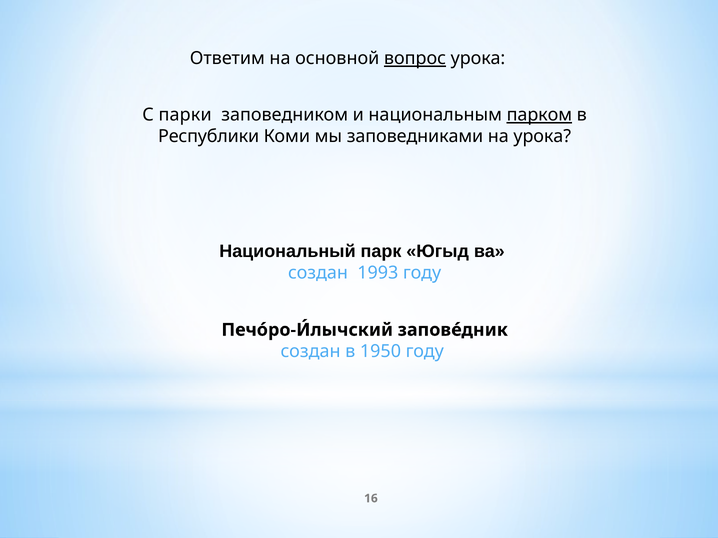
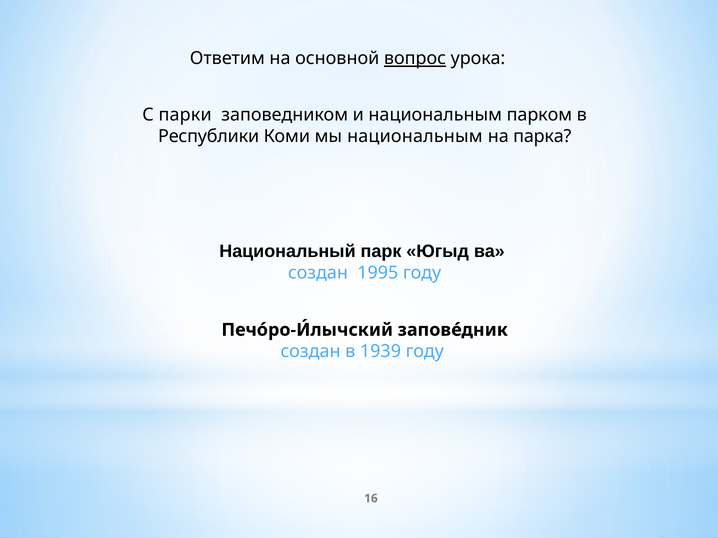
парком underline: present -> none (539, 115)
мы заповедниками: заповедниками -> национальным (415, 137)
на урока: урока -> парка (542, 137)
1993: 1993 -> 1995 (378, 273)
1950: 1950 -> 1939 (380, 352)
